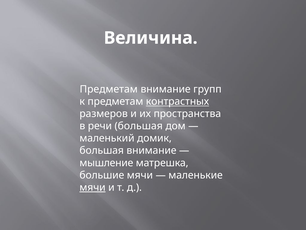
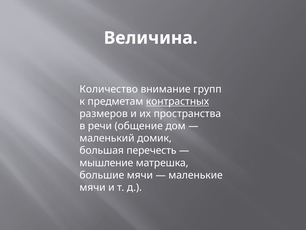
Предметам: Предметам -> Количество (109, 89)
речи большая: большая -> общение (139, 126)
большая внимание: внимание -> перечесть (151, 150)
мячи underline: present -> none (93, 187)
